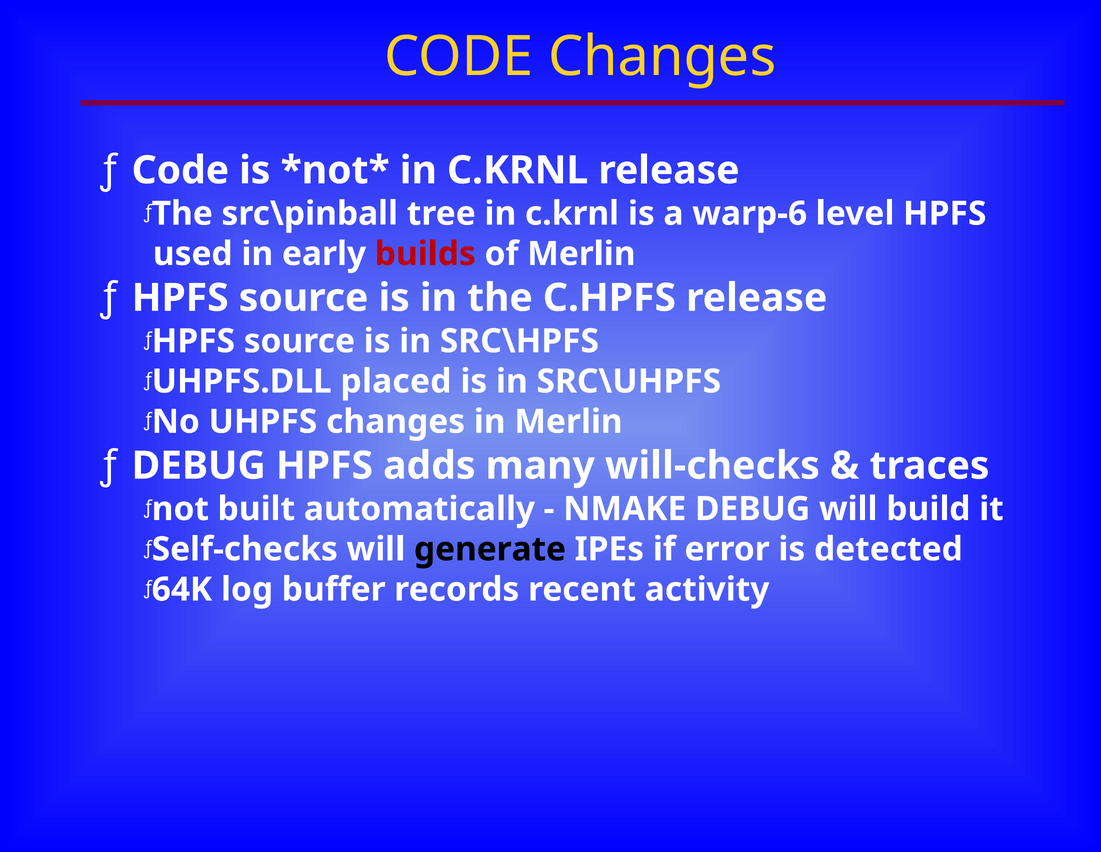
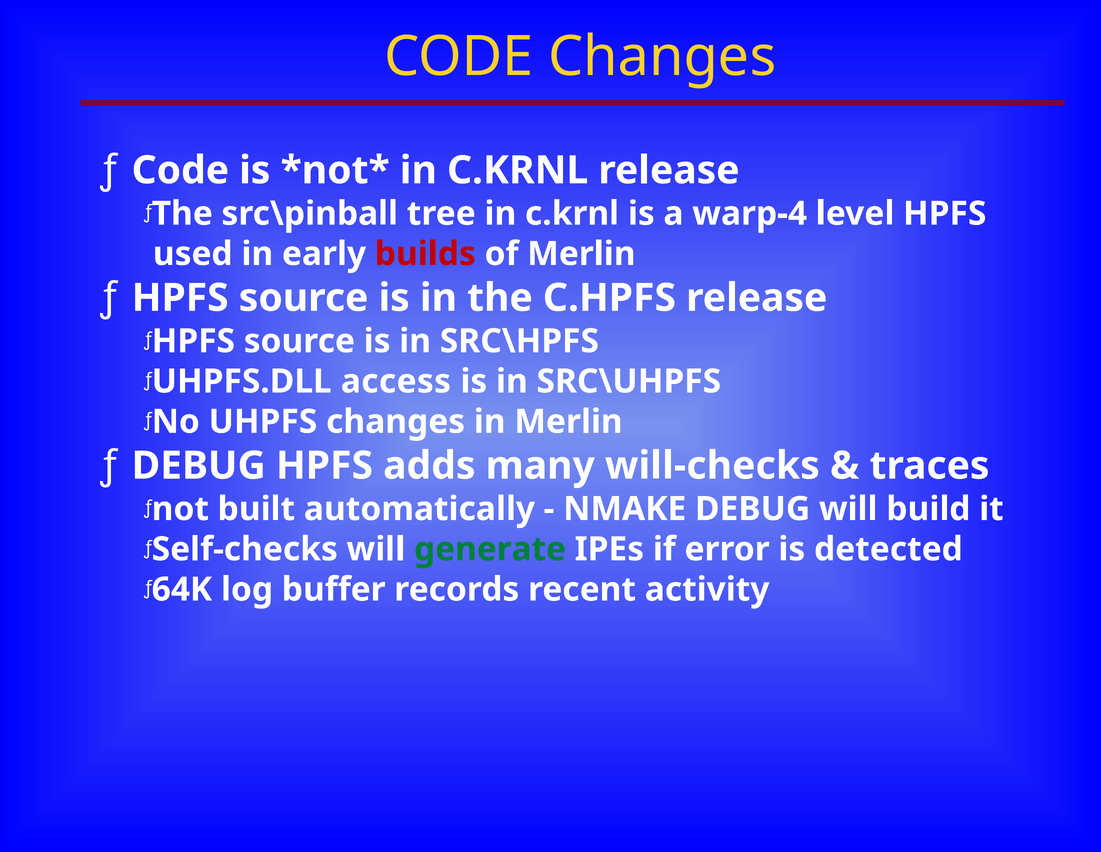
warp-6: warp-6 -> warp-4 (750, 213)
placed: placed -> access (396, 381)
generate colour: black -> green (490, 549)
